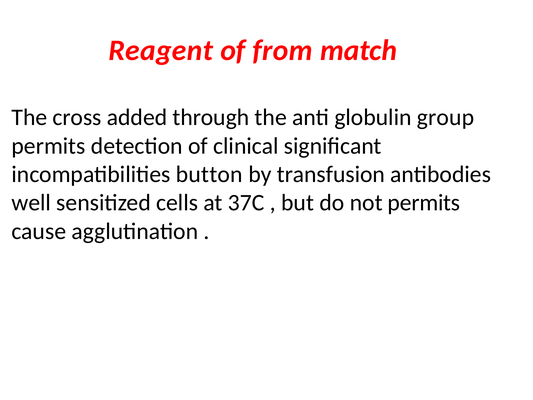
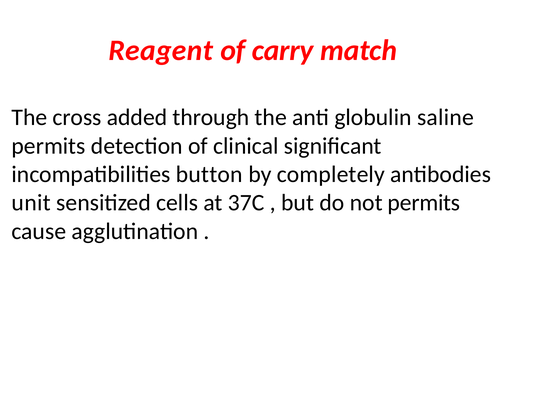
from: from -> carry (283, 50)
group: group -> saline (446, 117)
transfusion: transfusion -> completely (331, 174)
well: well -> unit (31, 203)
